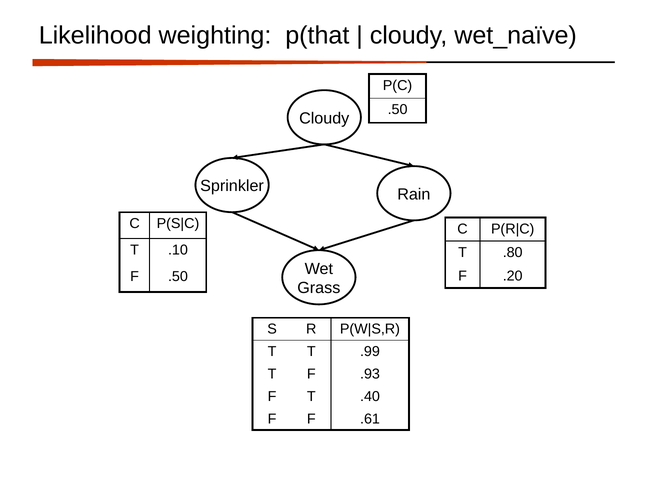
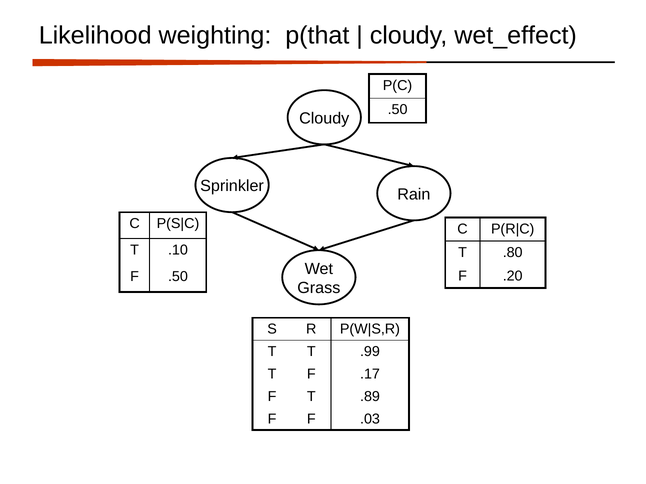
wet_naïve: wet_naïve -> wet_effect (516, 36)
.93: .93 -> .17 (370, 374)
.40: .40 -> .89 (370, 397)
.61: .61 -> .03 (370, 419)
